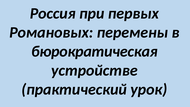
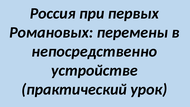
бюрократическая: бюрократическая -> непосредственно (94, 51)
